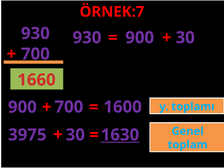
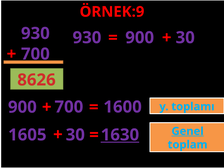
ÖRNEK:7: ÖRNEK:7 -> ÖRNEK:9 (112, 12)
1660: 1660 -> 8626 (36, 80)
Genel underline: none -> present (188, 131)
3975: 3975 -> 1605 (27, 135)
